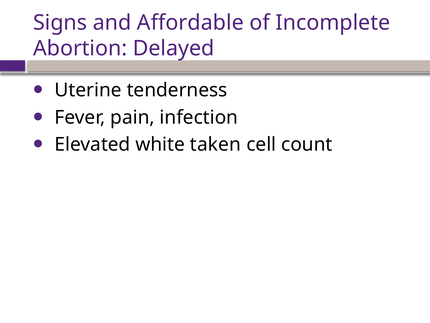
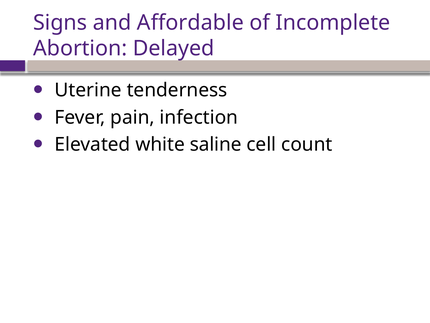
taken: taken -> saline (216, 144)
